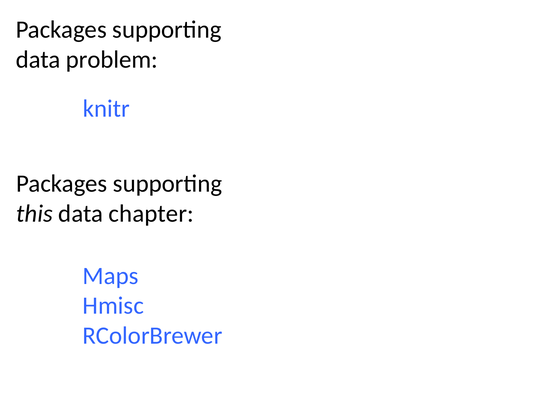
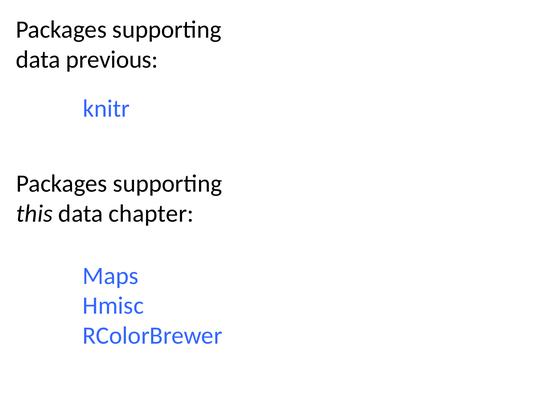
problem: problem -> previous (112, 59)
